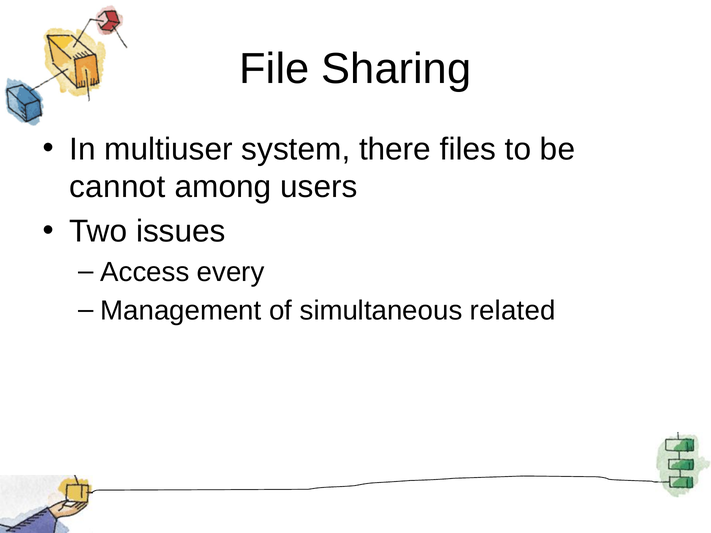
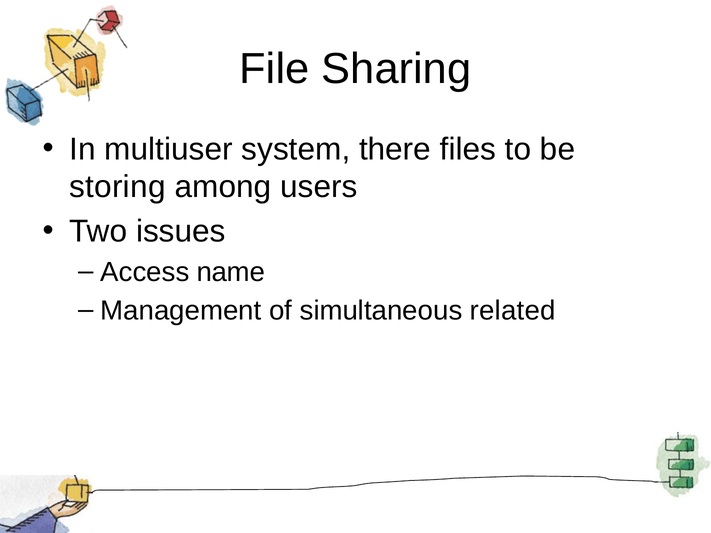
cannot: cannot -> storing (117, 187)
every: every -> name (231, 272)
